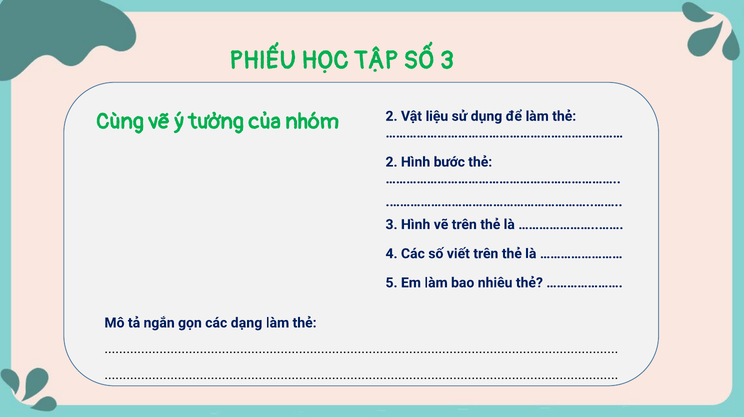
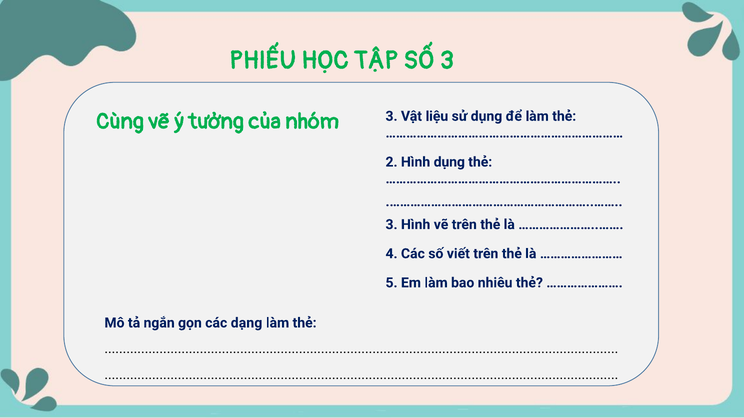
nhóm 2: 2 -> 3 (392, 116)
Hình bước: bước -> dụng (449, 162)
